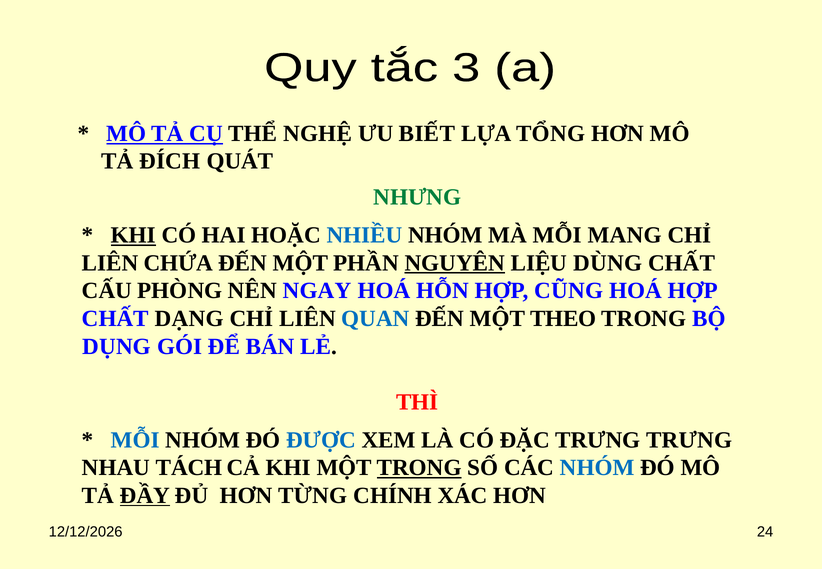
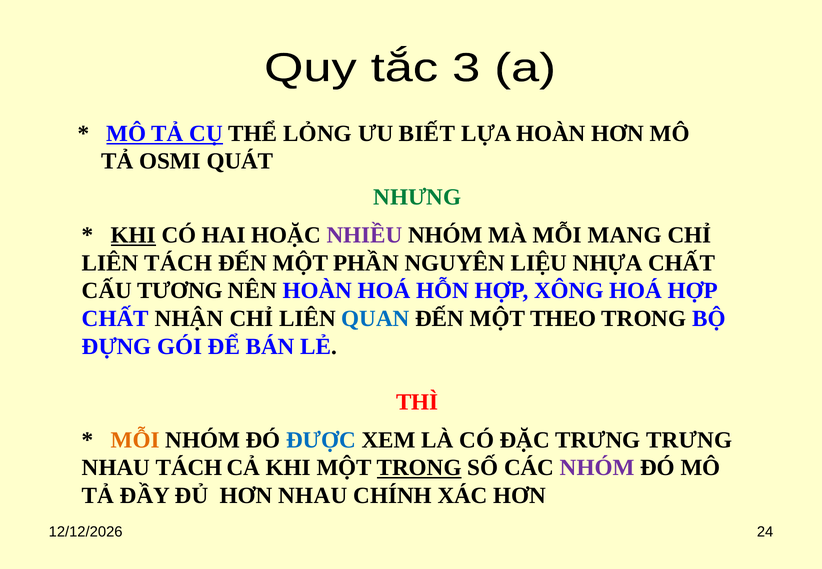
NGHỆ: NGHỆ -> LỎNG (318, 134)
LỰA TỔNG: TỔNG -> HOÀN (551, 134)
ĐÍCH: ĐÍCH -> OSMI (170, 161)
NHIỀU colour: blue -> purple (364, 235)
LIÊN CHỨA: CHỨA -> TÁCH (178, 263)
NGUYÊN underline: present -> none (455, 263)
DÙNG: DÙNG -> NHỰA (608, 263)
PHÒNG: PHÒNG -> TƯƠNG (180, 291)
NÊN NGAY: NGAY -> HOÀN (317, 291)
CŨNG: CŨNG -> XÔNG (569, 291)
DẠNG: DẠNG -> NHẬN (189, 319)
DỤNG: DỤNG -> ĐỰNG (117, 346)
MỖI colour: blue -> orange (135, 440)
NHÓM colour: blue -> purple (597, 468)
ĐẦY underline: present -> none (145, 496)
HƠN TỪNG: TỪNG -> NHAU (313, 496)
